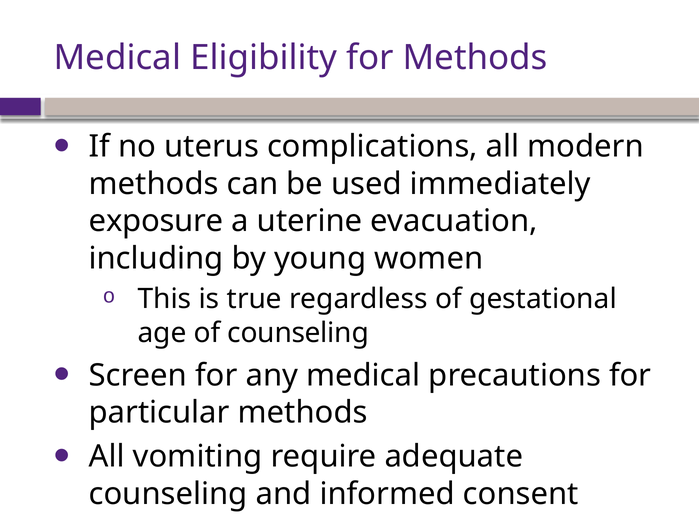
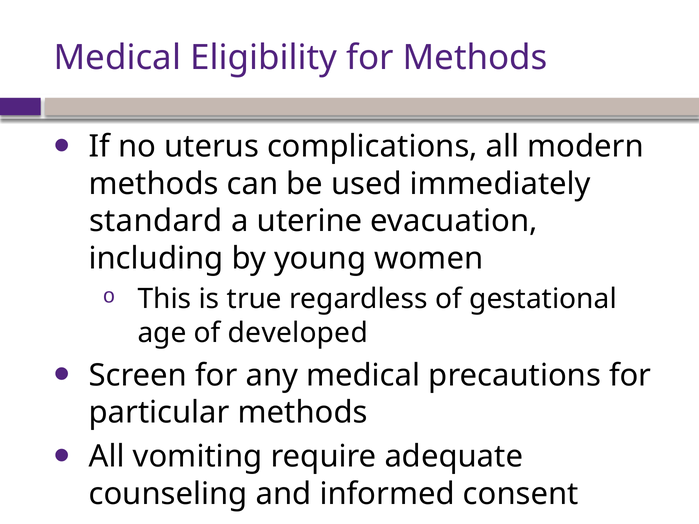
exposure: exposure -> standard (156, 221)
of counseling: counseling -> developed (298, 333)
